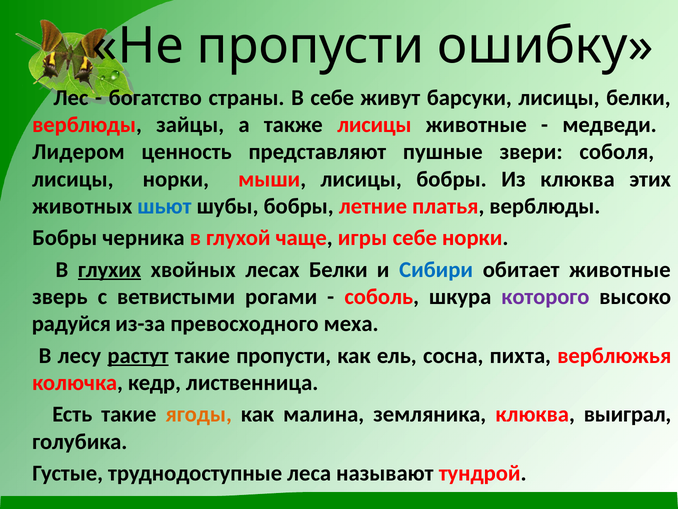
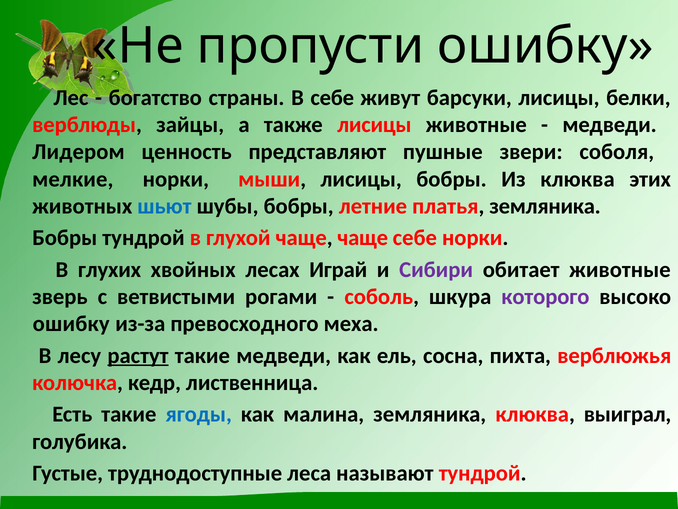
лисицы: лисицы -> мелкие (73, 179)
платья верблюды: верблюды -> земляника (545, 206)
Бобры черника: черника -> тундрой (143, 238)
чаще игры: игры -> чаще (363, 238)
глухих underline: present -> none (109, 269)
лесах Белки: Белки -> Играй (338, 269)
Сибири colour: blue -> purple (436, 269)
радуйся: радуйся -> ошибку (71, 324)
такие пропусти: пропусти -> медведи (284, 355)
ягоды colour: orange -> blue (199, 414)
